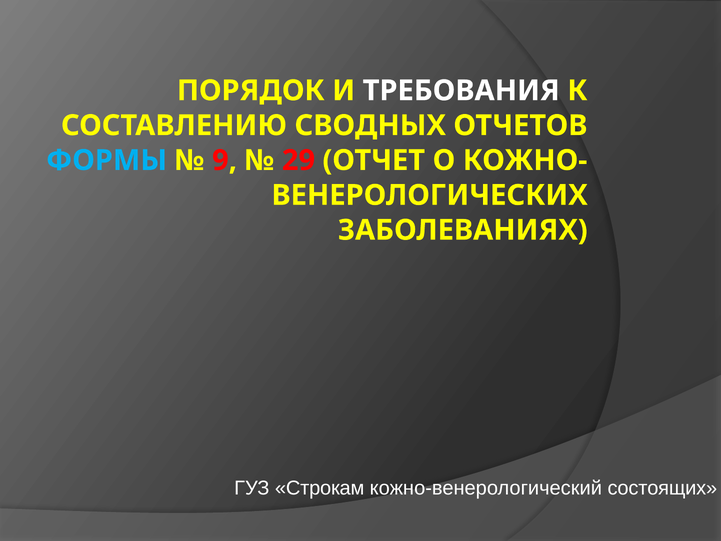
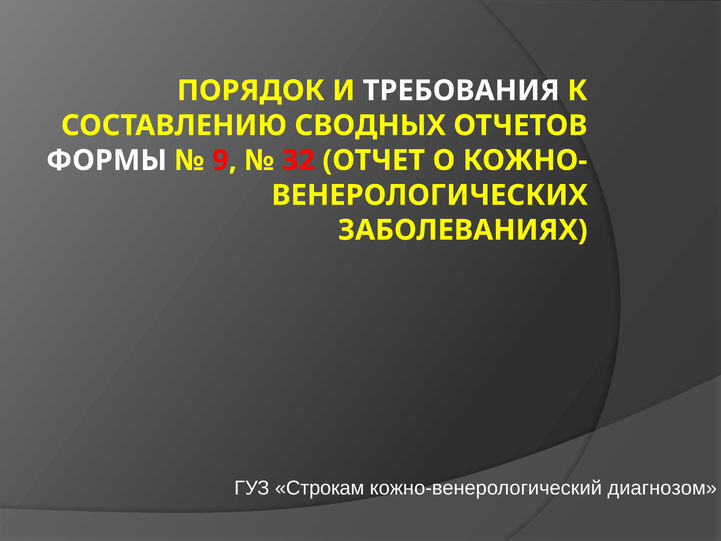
ФОРМЫ colour: light blue -> white (107, 160)
29: 29 -> 32 (299, 160)
состоящих: состоящих -> диагнозом (662, 488)
